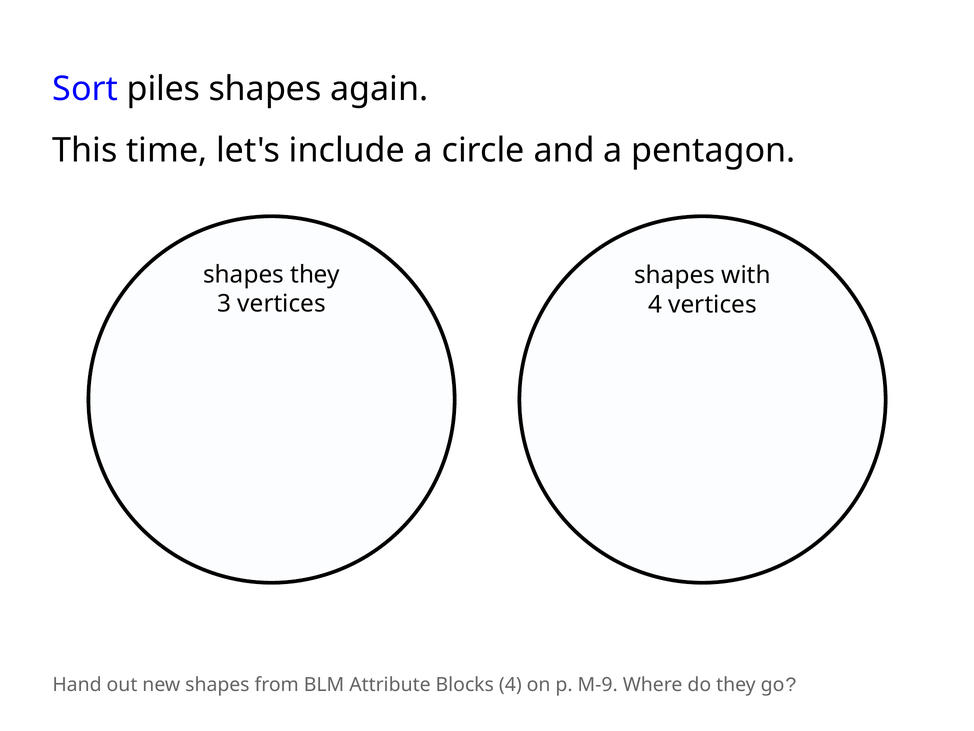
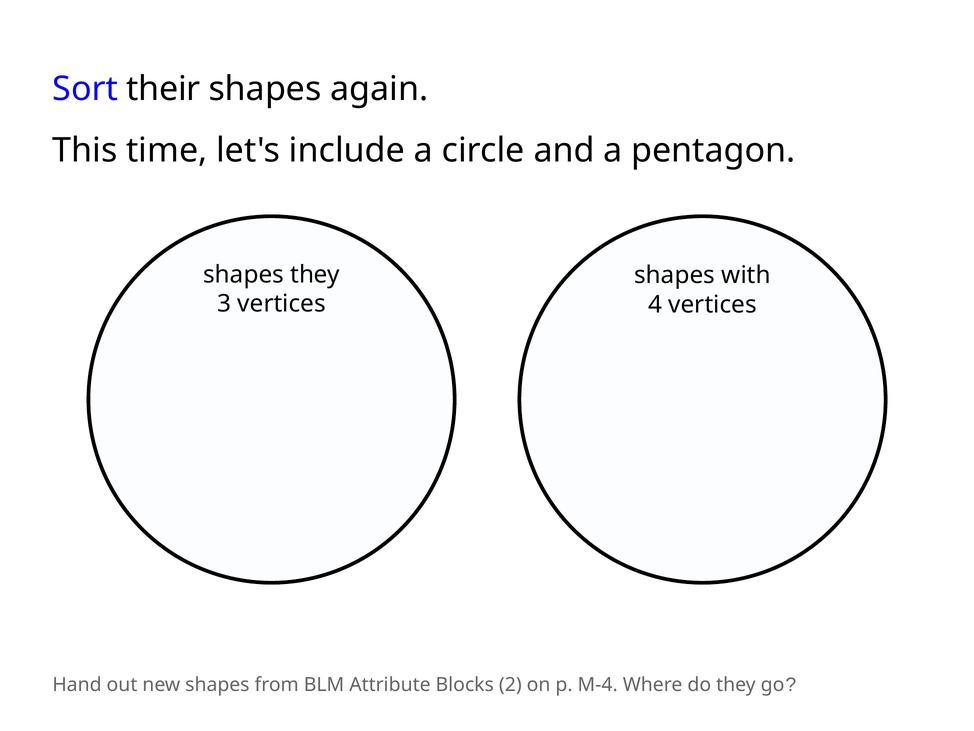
piles: piles -> their (164, 89)
Blocks 4: 4 -> 2 (510, 685)
M-9: M-9 -> M-4 (598, 685)
